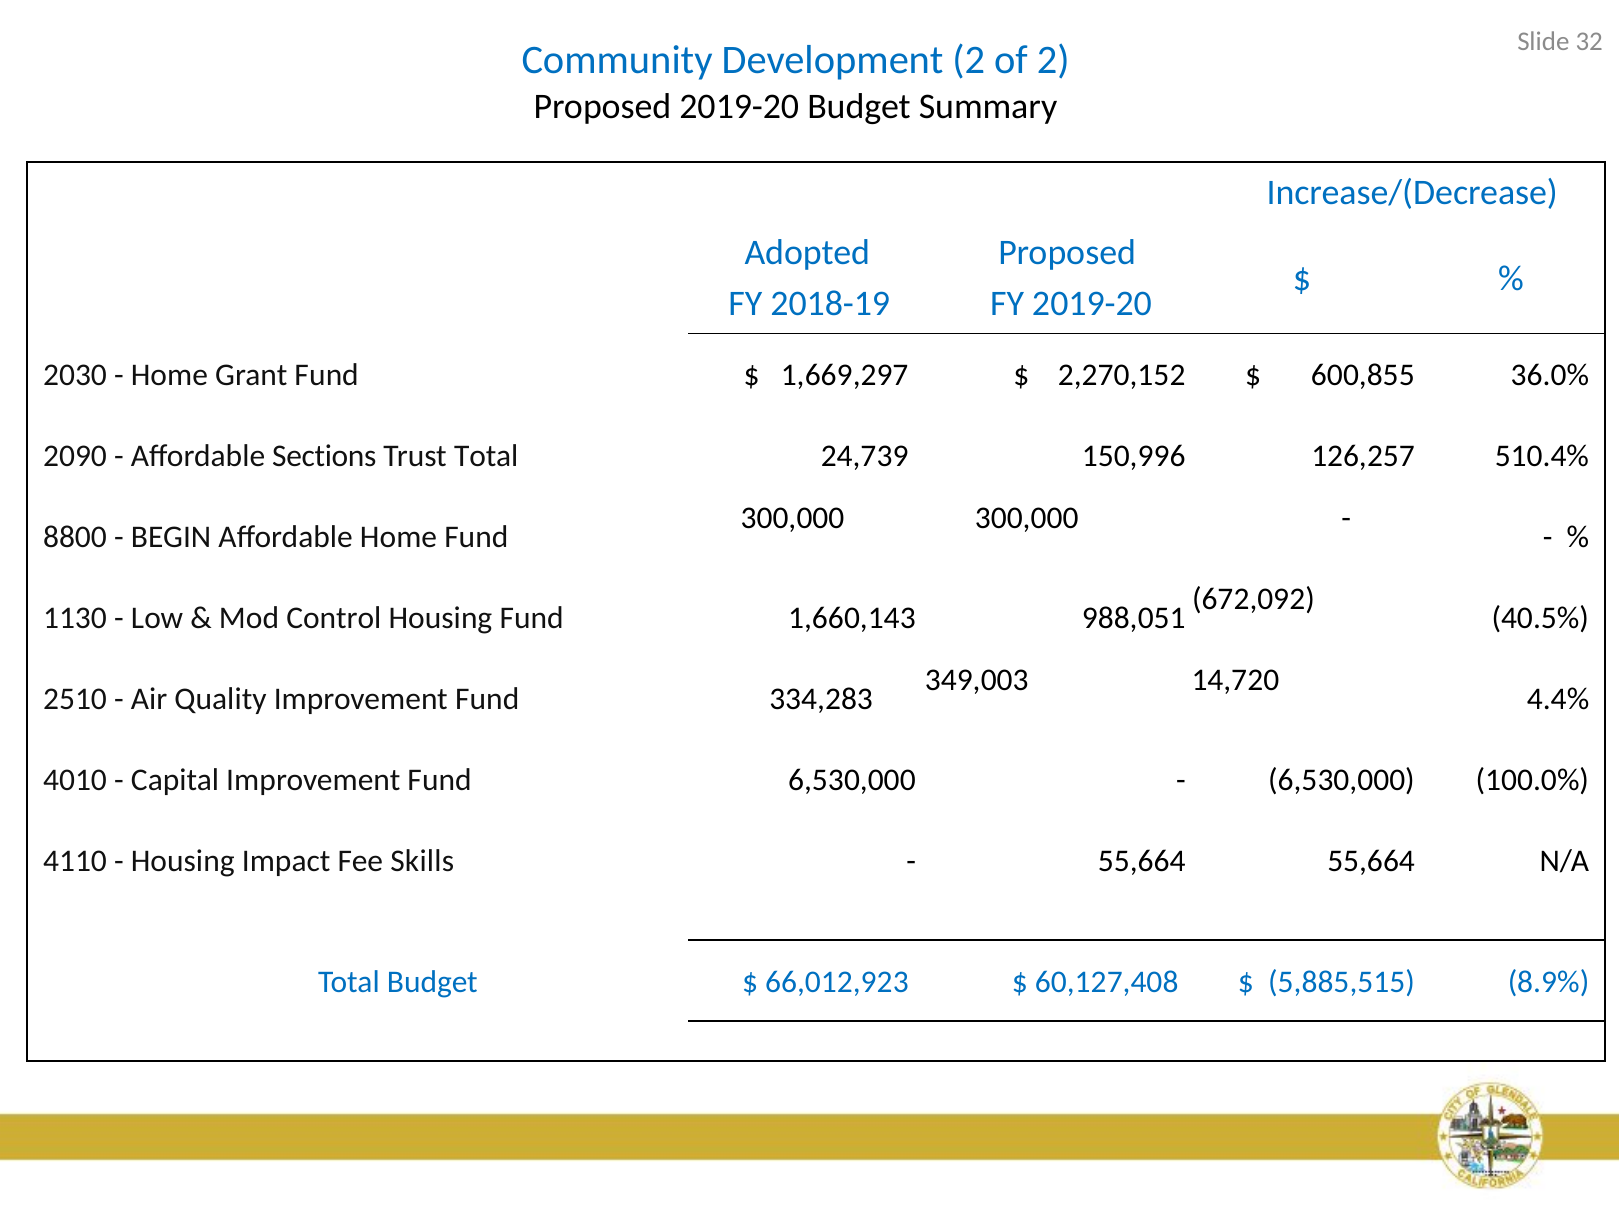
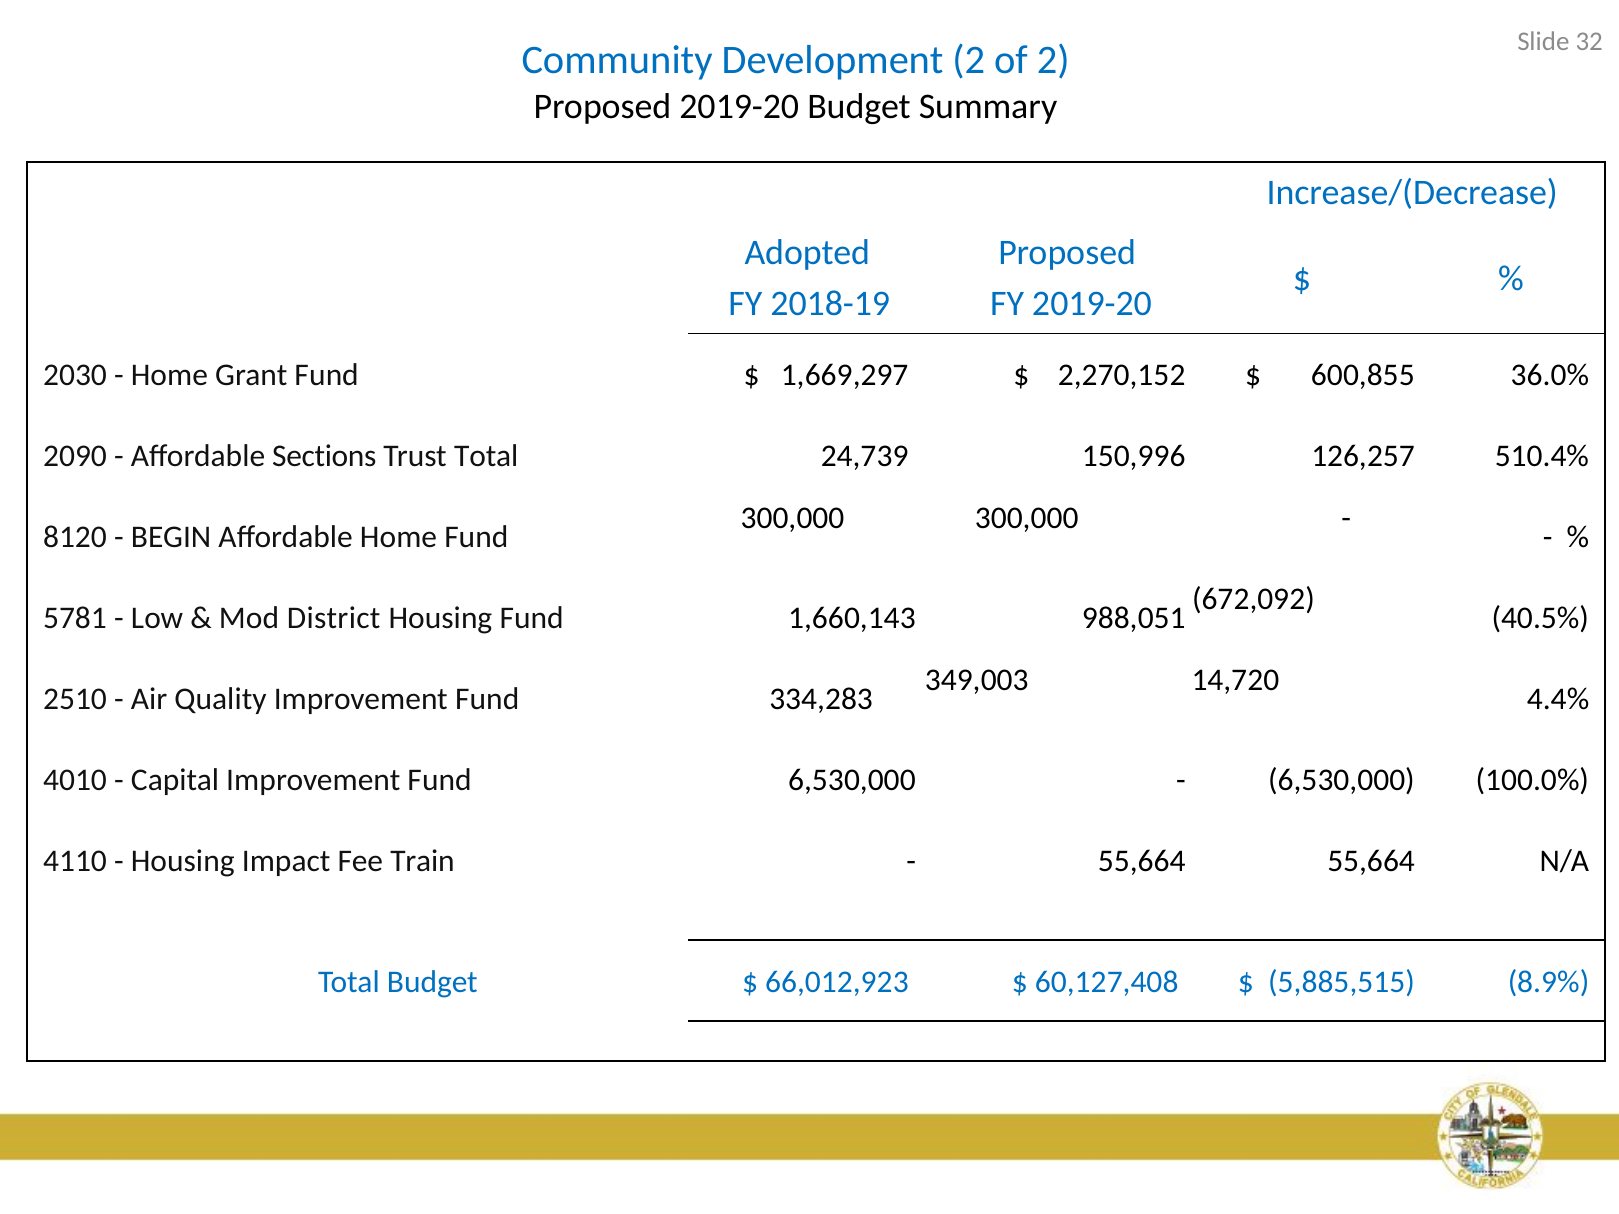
8800: 8800 -> 8120 (75, 537)
1130: 1130 -> 5781 (75, 618)
Control: Control -> District (334, 618)
Skills: Skills -> Train (422, 861)
